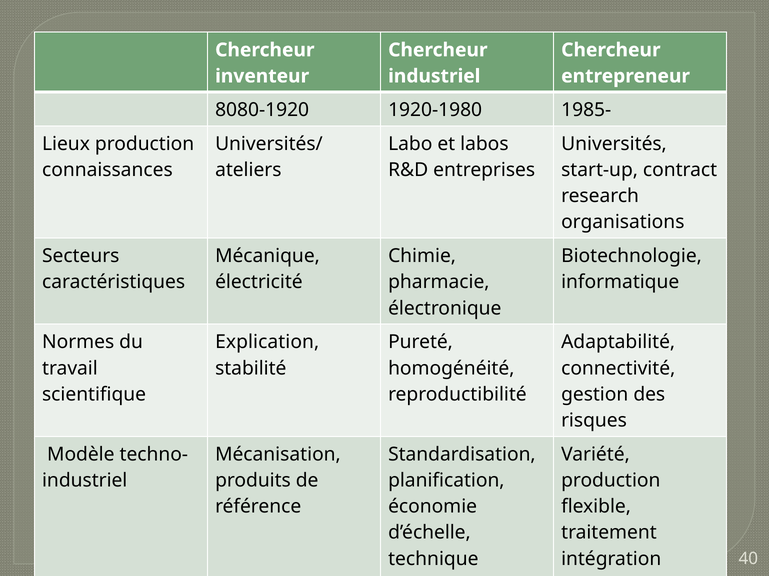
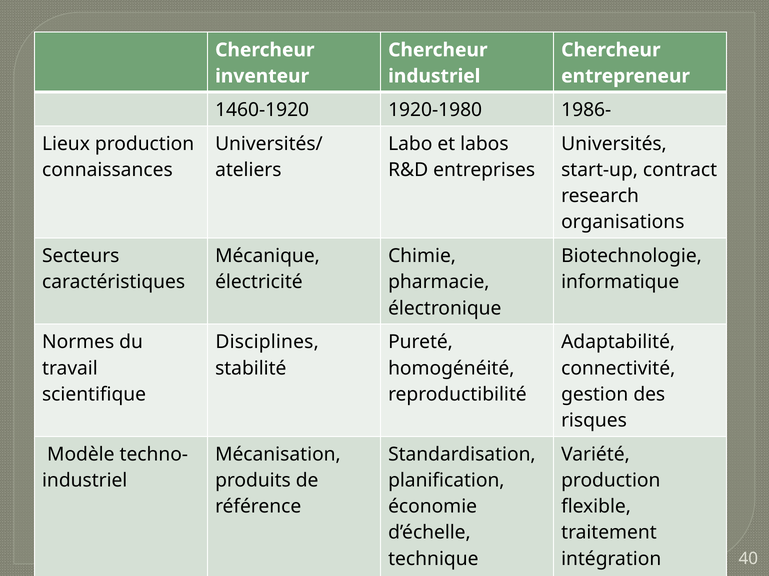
8080-1920: 8080-1920 -> 1460-1920 (262, 110)
1985-: 1985- -> 1986- (586, 110)
Explication: Explication -> Disciplines (267, 343)
